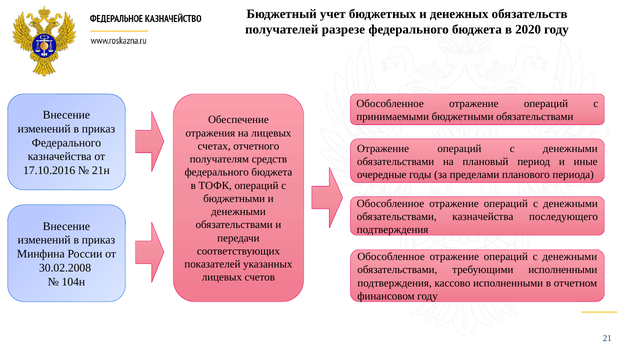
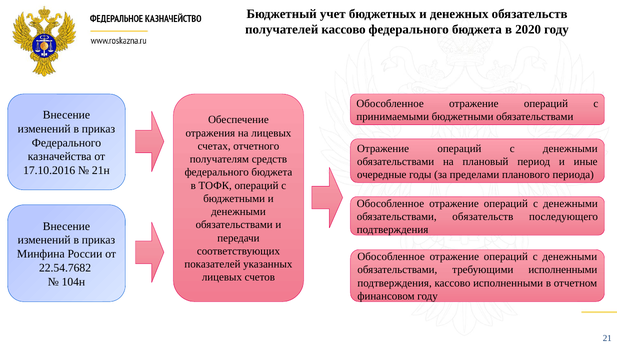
получателей разрезе: разрезе -> кассово (344, 30)
обязательствами казначейства: казначейства -> обязательств (483, 217)
30.02.2008: 30.02.2008 -> 22.54.7682 (65, 268)
